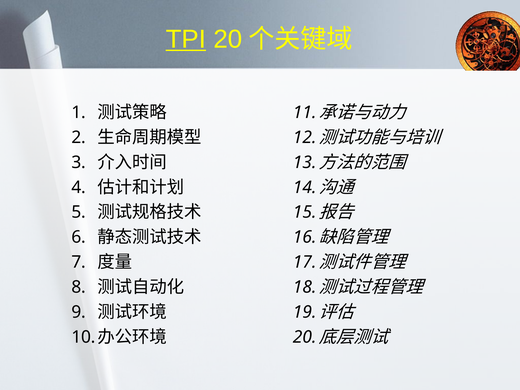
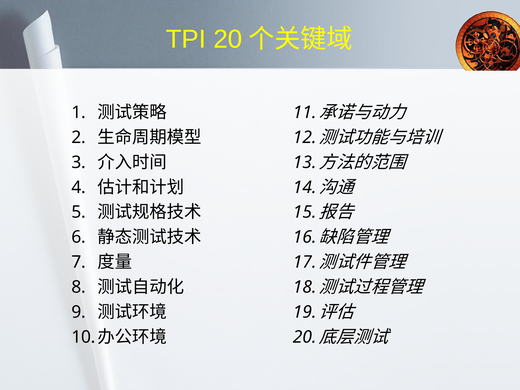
TPI underline: present -> none (186, 39)
